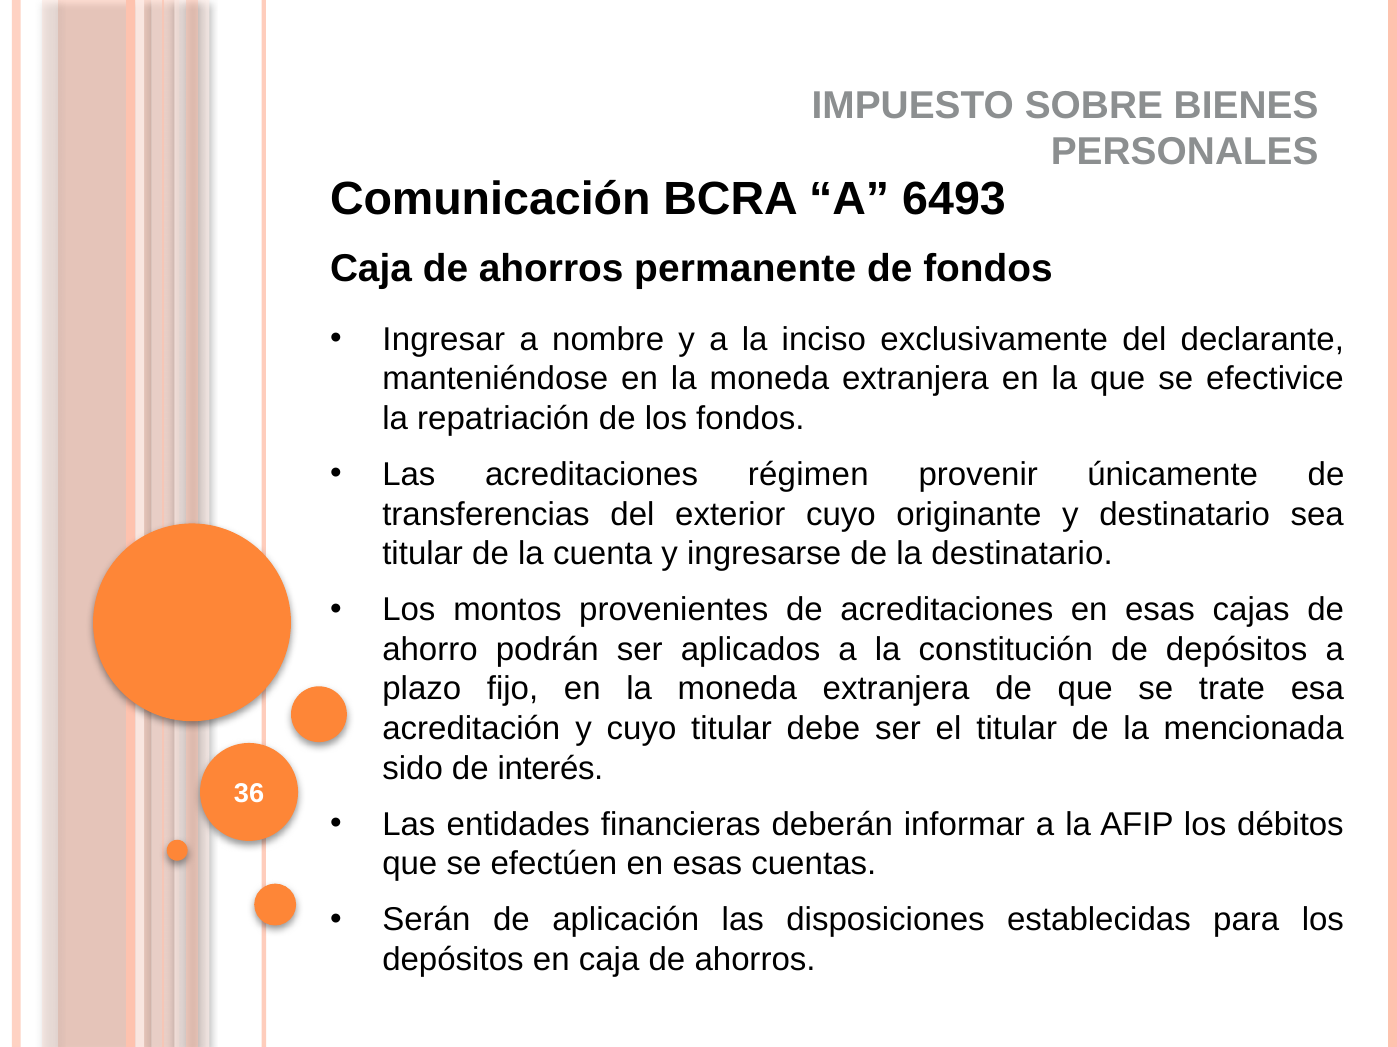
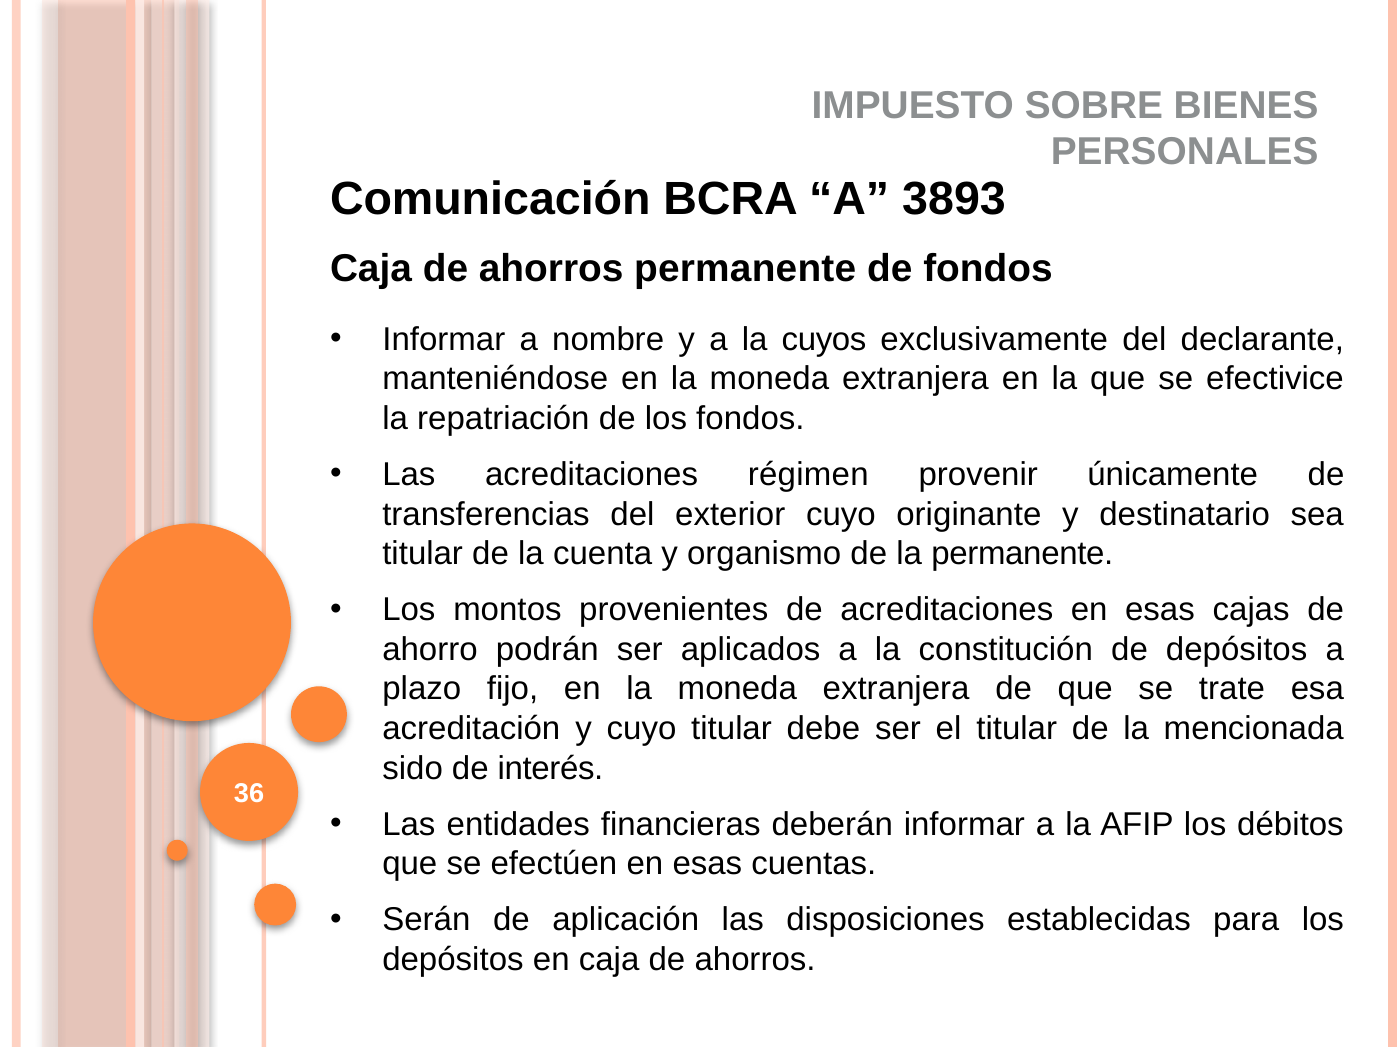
6493: 6493 -> 3893 (954, 199)
Ingresar: Ingresar -> Informar (444, 340)
inciso: inciso -> cuyos (824, 340)
ingresarse: ingresarse -> organismo (764, 554)
la destinatario: destinatario -> permanente (1022, 554)
